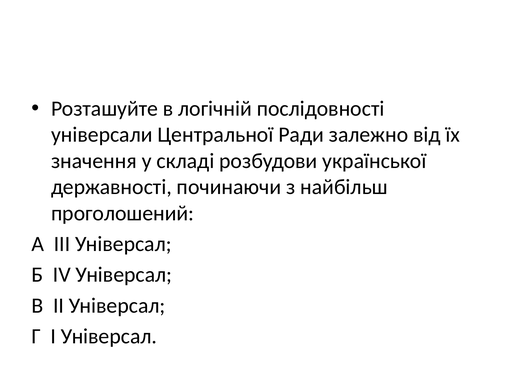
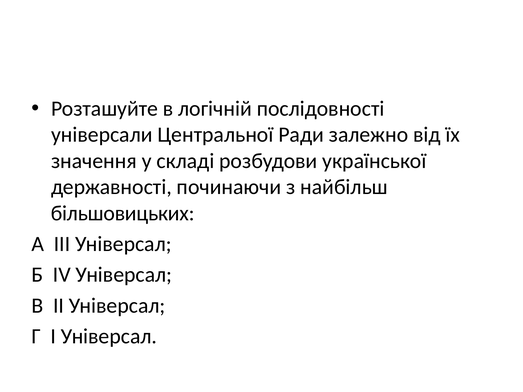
проголошений: проголошений -> більшовицьких (123, 213)
